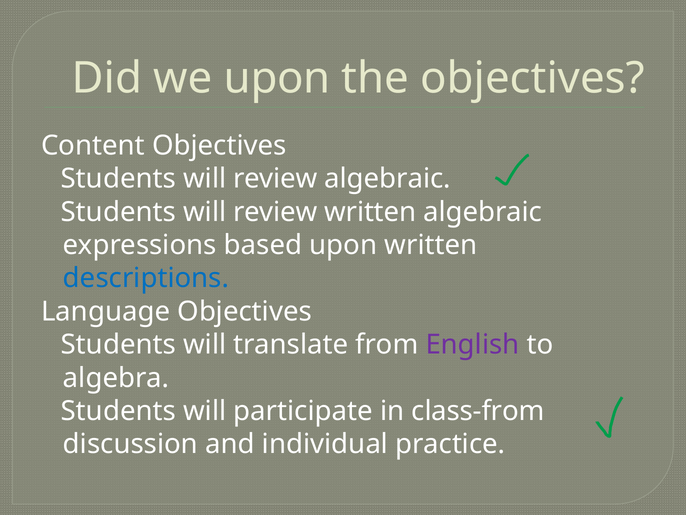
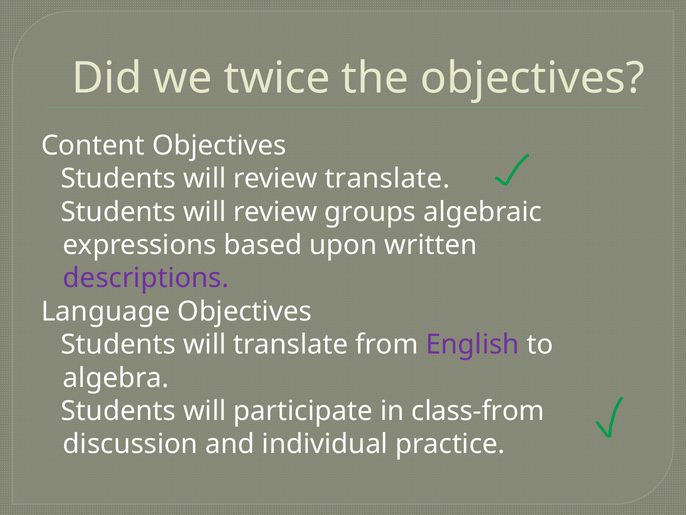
we upon: upon -> twice (277, 78)
review algebraic: algebraic -> translate (387, 179)
review written: written -> groups (370, 212)
descriptions colour: blue -> purple (146, 278)
